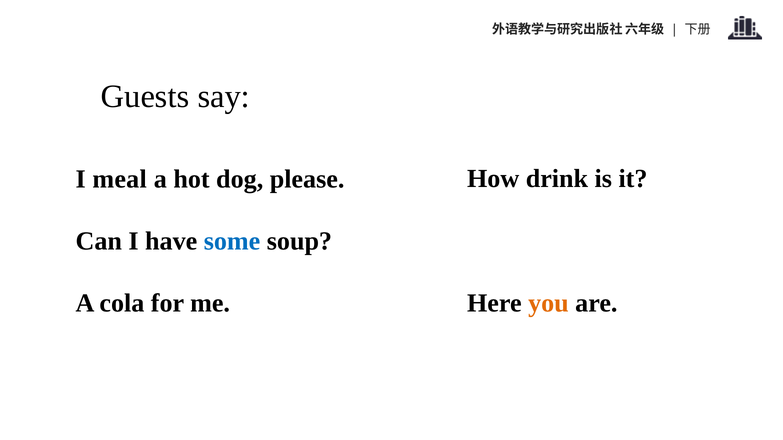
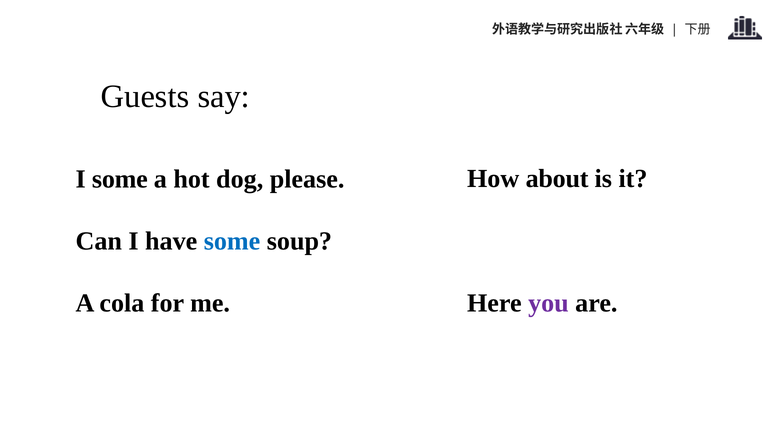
drink: drink -> about (557, 179)
I meal: meal -> some (120, 179)
you colour: orange -> purple (548, 303)
